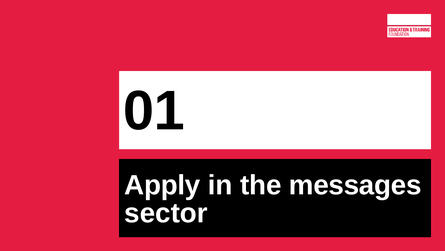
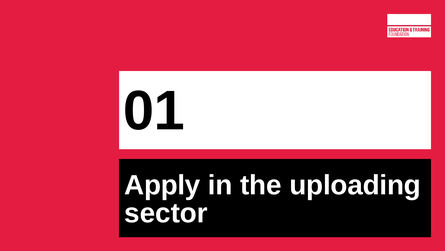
messages: messages -> uploading (355, 185)
